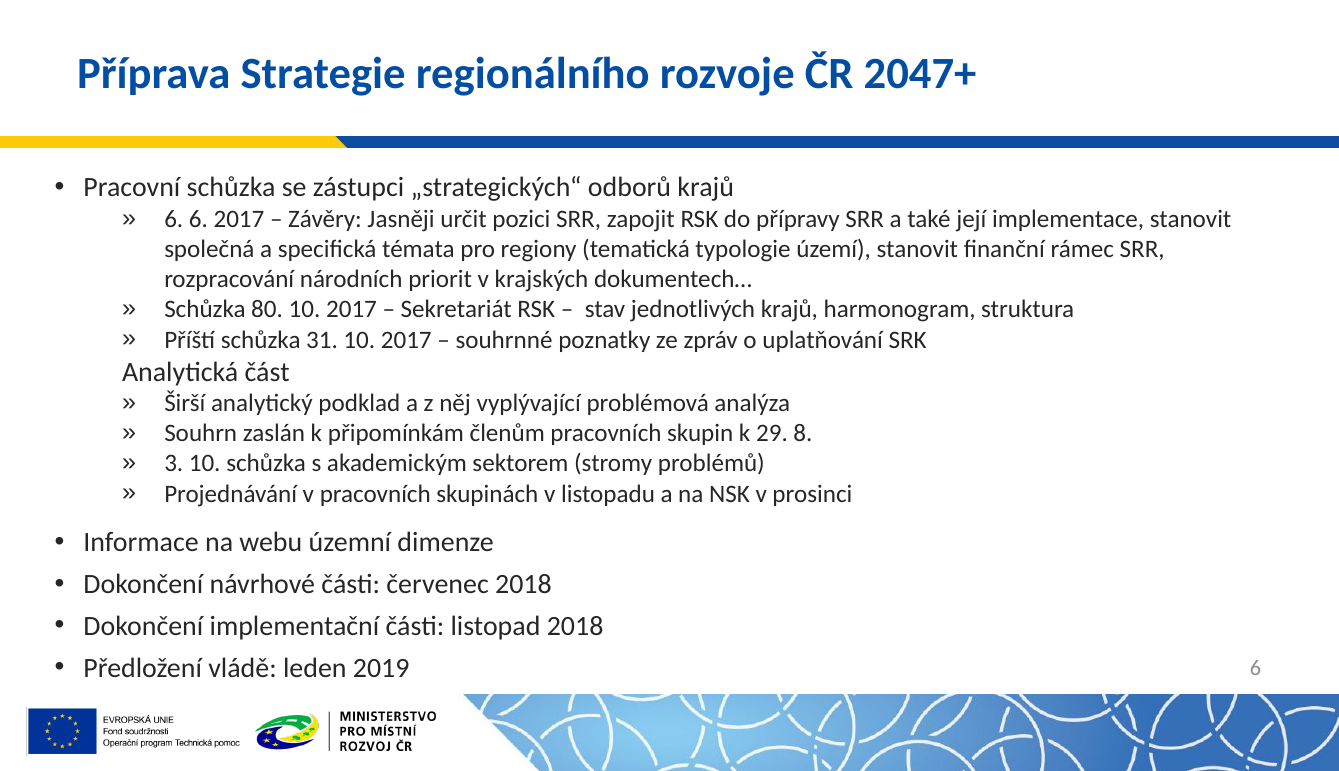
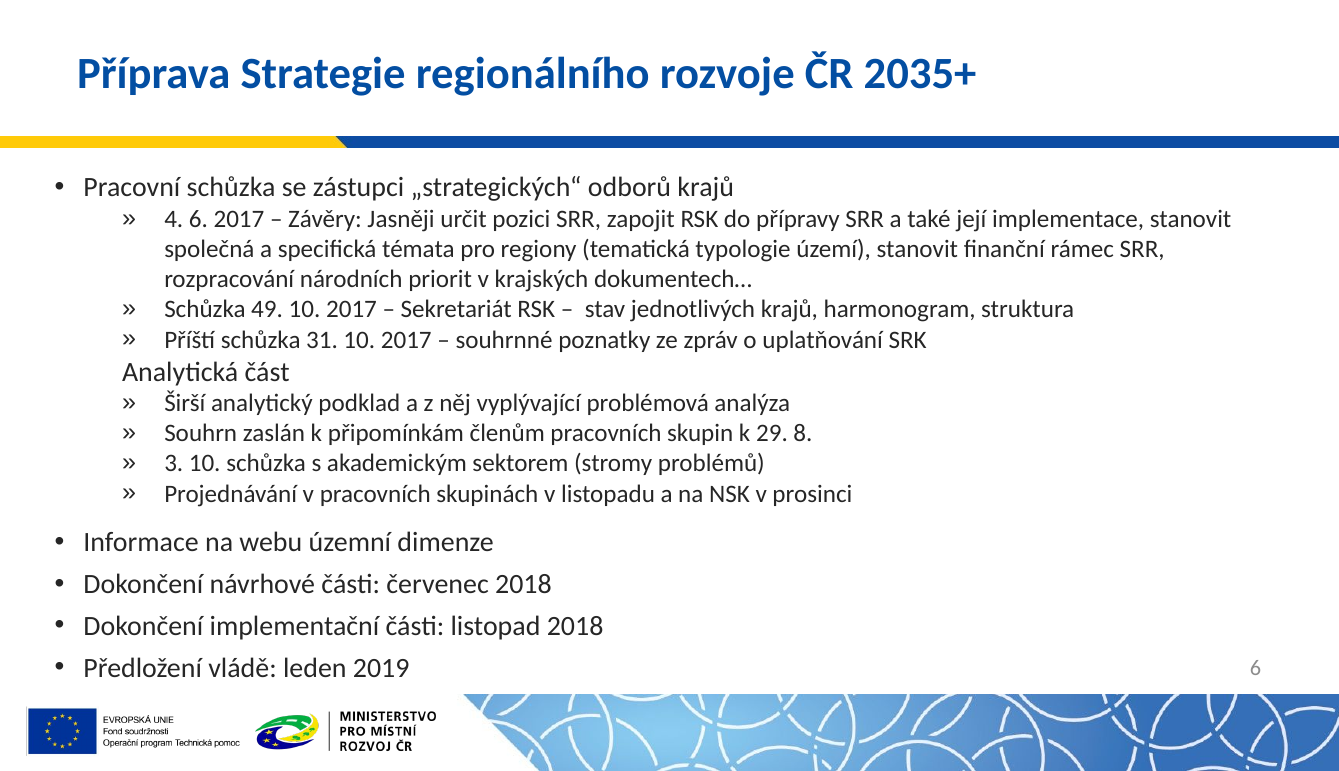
2047+: 2047+ -> 2035+ (920, 74)
6: 6 -> 4 (174, 219)
80: 80 -> 49 (267, 310)
